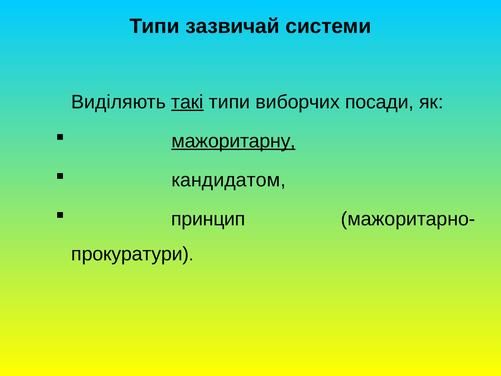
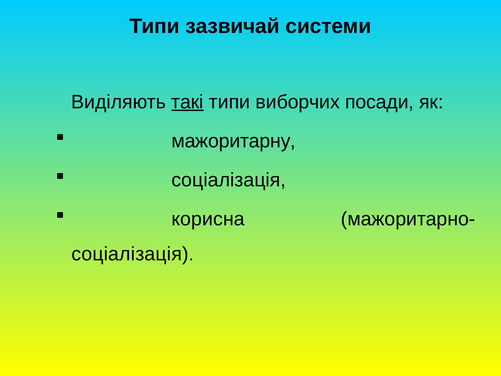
мажоритарну underline: present -> none (234, 141)
кандидатом: кандидатом -> соціалізація (229, 180)
принцип: принцип -> корисна (208, 219)
прокуратури: прокуратури -> соціалізація (130, 254)
